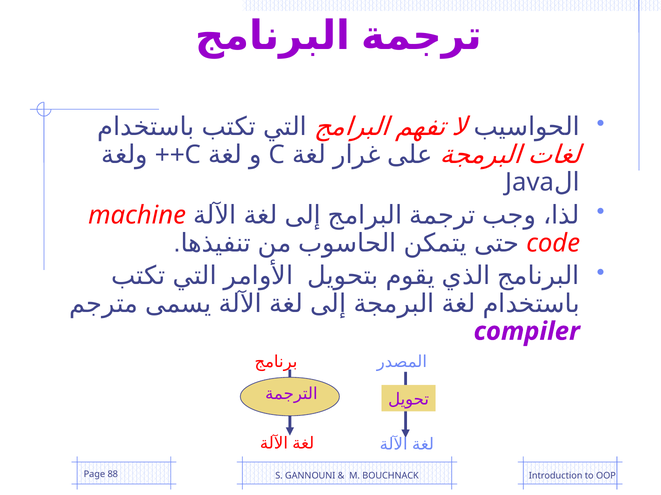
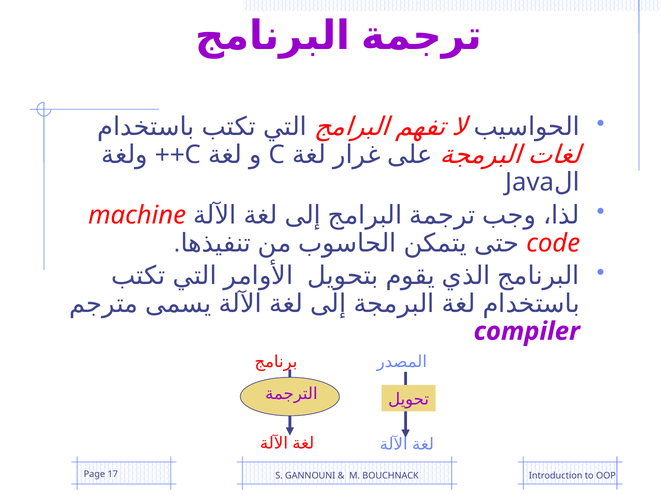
88: 88 -> 17 (113, 475)
